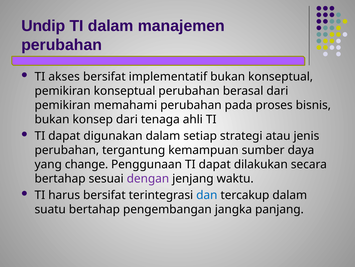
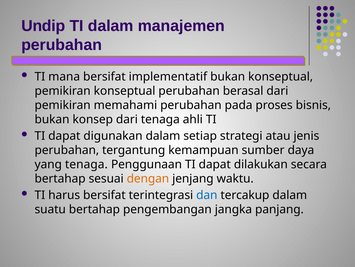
akses: akses -> mana (64, 76)
yang change: change -> tenaga (86, 164)
dengan colour: purple -> orange (148, 178)
